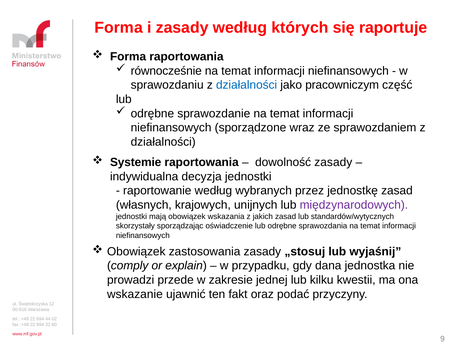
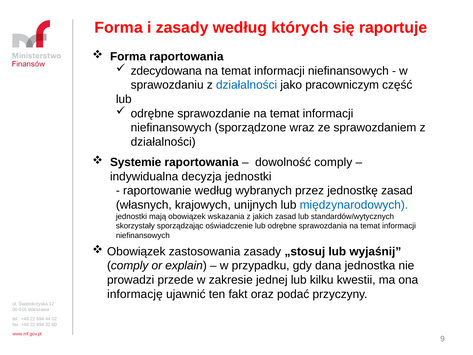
równocześnie: równocześnie -> zdecydowana (166, 71)
dowolność zasady: zasady -> comply (333, 162)
międzynarodowych colour: purple -> blue (354, 205)
wskazanie: wskazanie -> informację (135, 294)
